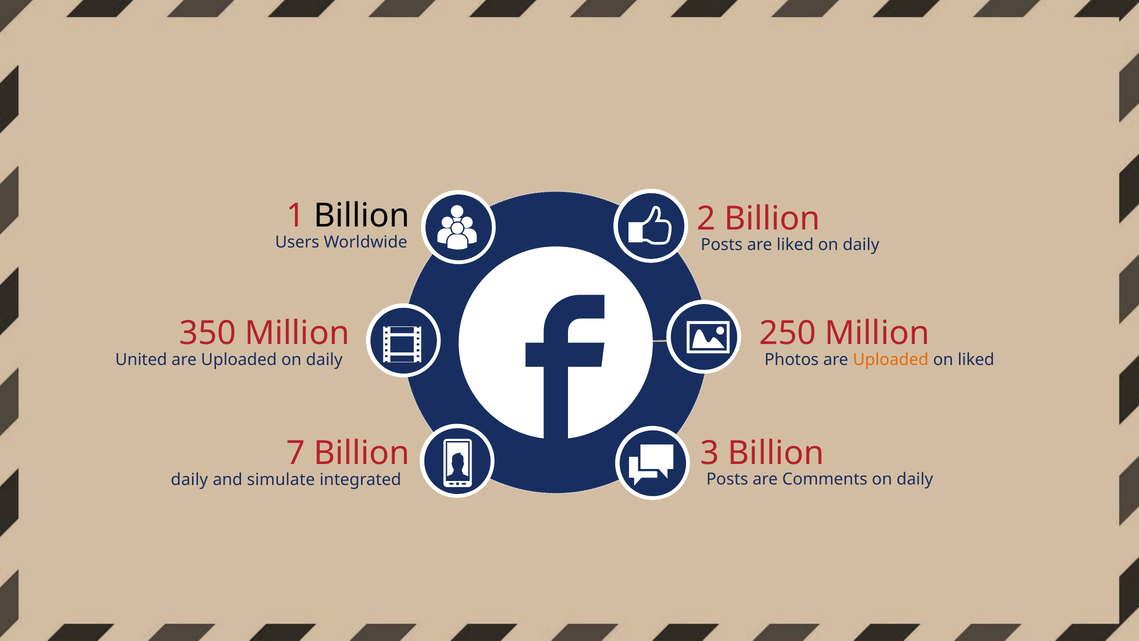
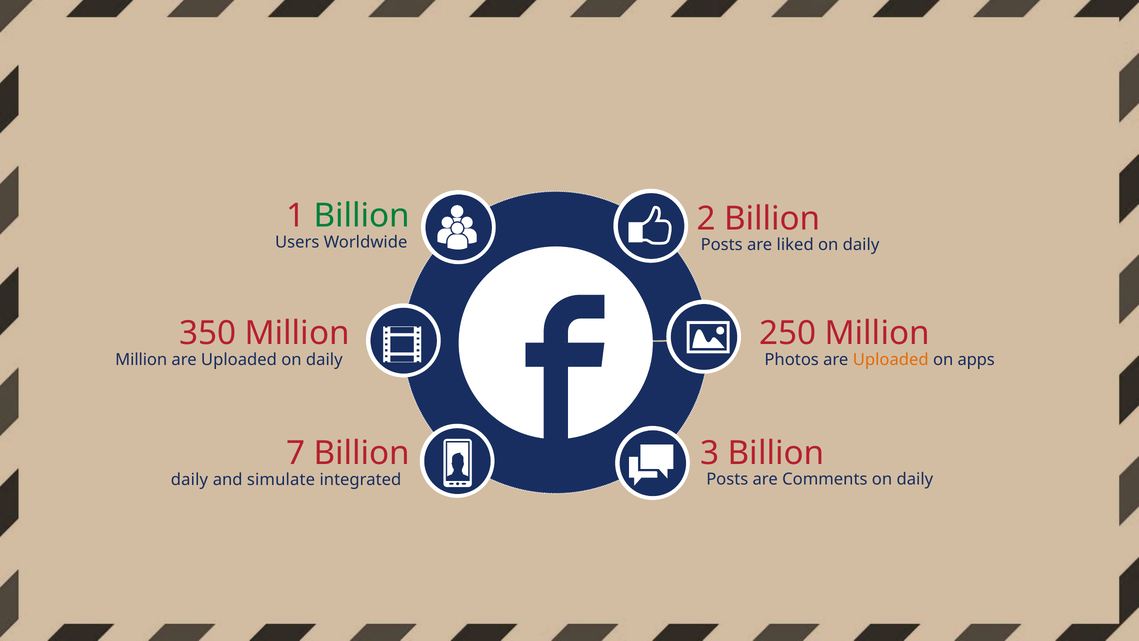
Billion colour: black -> green (362, 216)
United: United -> Million (141, 359)
on liked: liked -> apps (976, 359)
